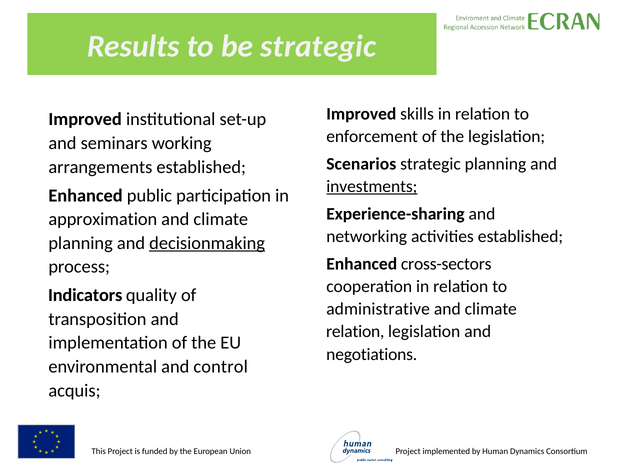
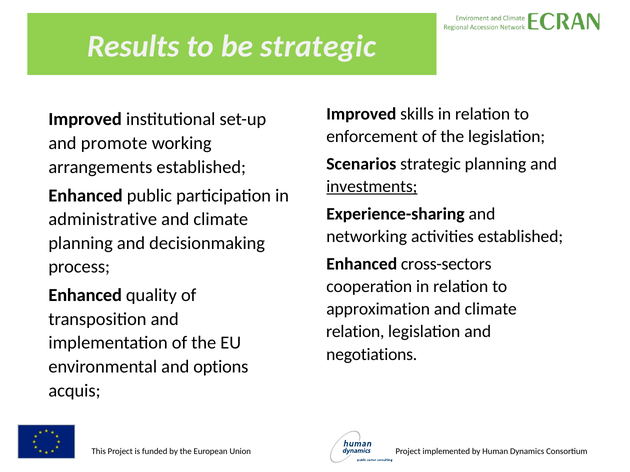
seminars: seminars -> promote (114, 143)
approximation: approximation -> administrative (103, 219)
decisionmaking underline: present -> none (207, 243)
Indicators: Indicators -> Enhanced (85, 296)
administrative: administrative -> approximation (378, 309)
control: control -> options (221, 367)
